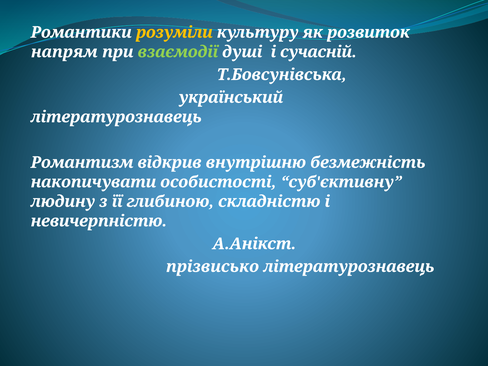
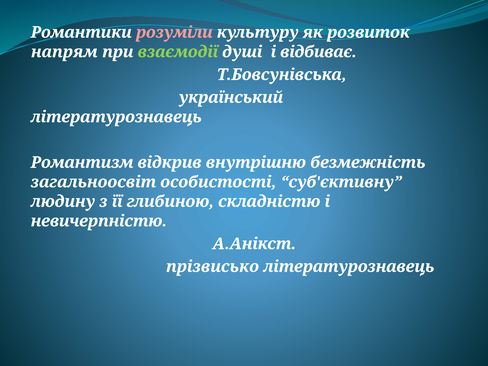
розуміли colour: yellow -> pink (174, 32)
сучасній: сучасній -> відбиває (319, 52)
накопичувати: накопичувати -> загальноосвіт (93, 182)
